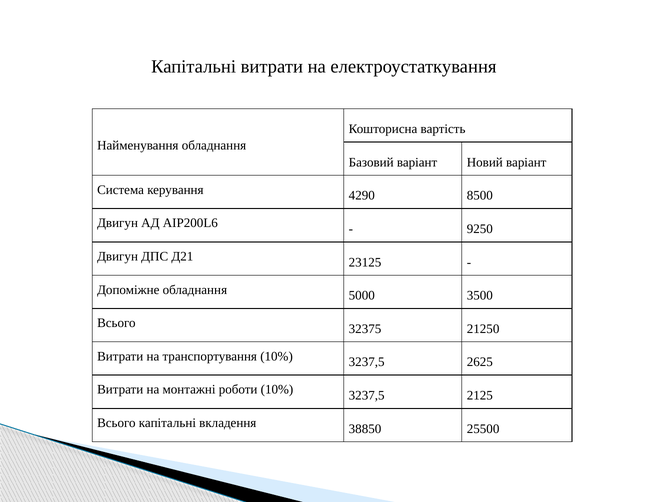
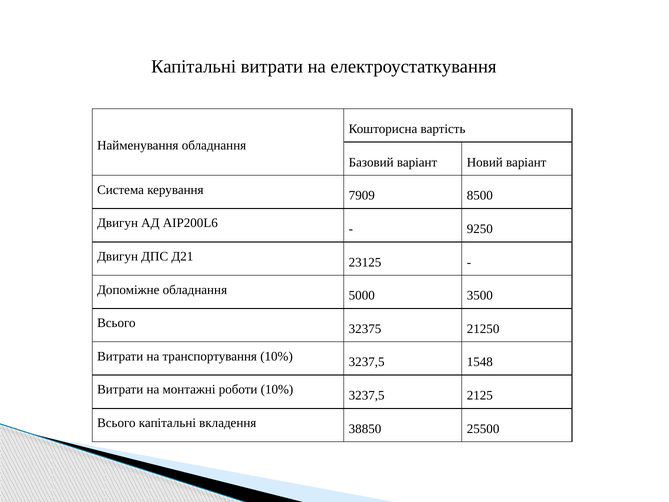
4290: 4290 -> 7909 (362, 196)
2625: 2625 -> 1548 (480, 362)
